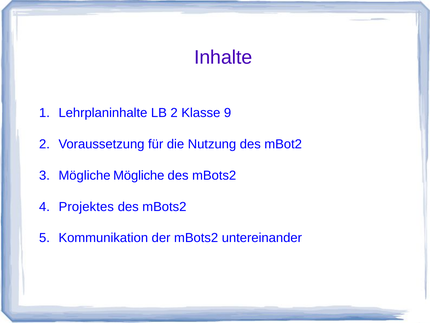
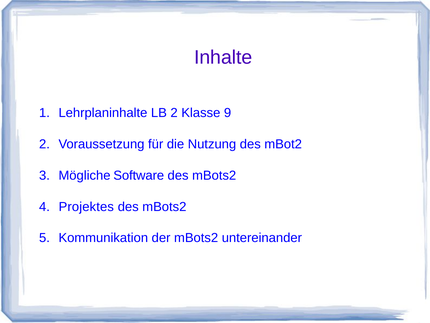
Mögliche Mögliche: Mögliche -> Software (139, 175)
